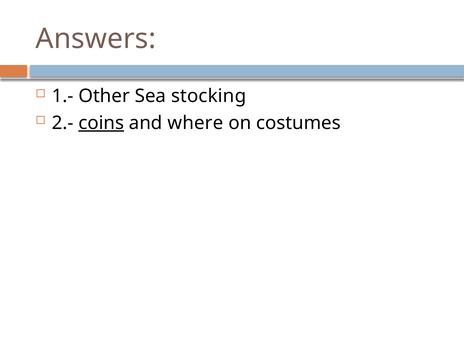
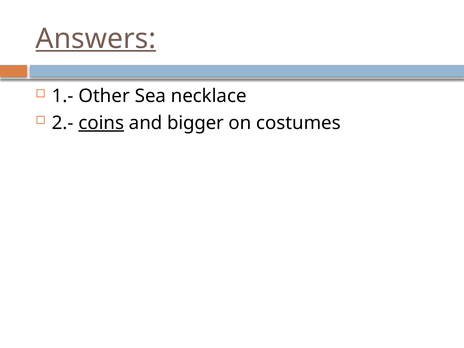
Answers underline: none -> present (96, 39)
stocking: stocking -> necklace (209, 96)
where: where -> bigger (196, 123)
